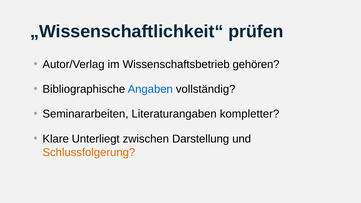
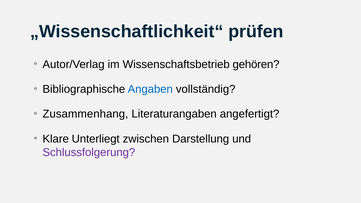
Seminararbeiten: Seminararbeiten -> Zusammenhang (85, 114)
kompletter: kompletter -> angefertigt (250, 114)
Schlussfolgerung colour: orange -> purple (89, 152)
